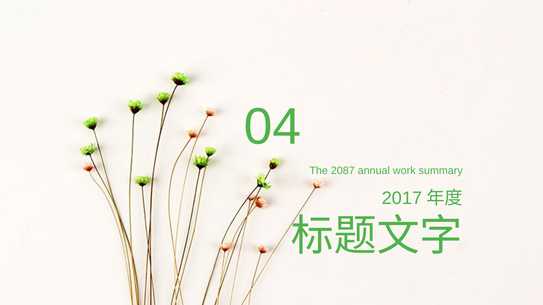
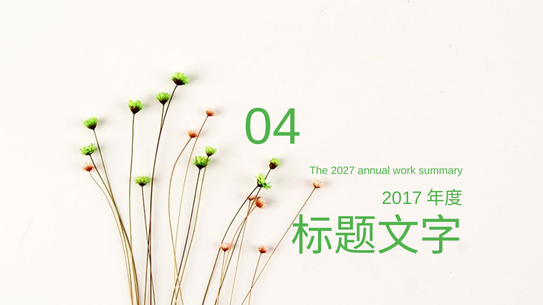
2087: 2087 -> 2027 (343, 171)
